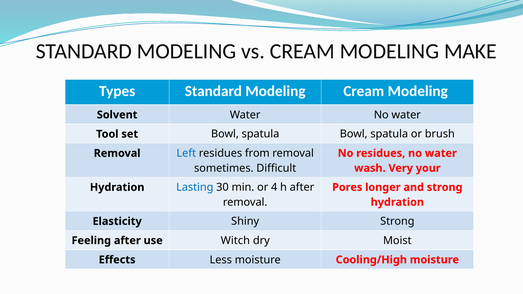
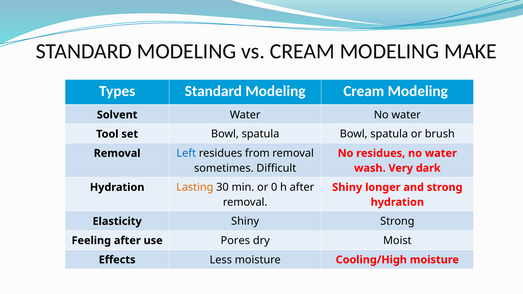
your: your -> dark (428, 168)
Lasting colour: blue -> orange (195, 187)
4: 4 -> 0 (274, 187)
Pores: Pores -> Shiny (347, 187)
Witch: Witch -> Pores (235, 241)
